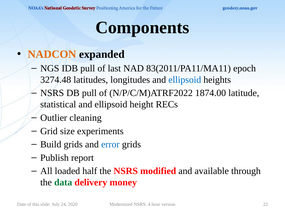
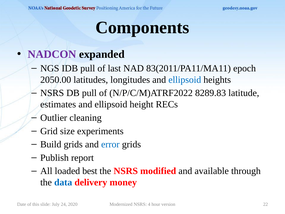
NADCON colour: orange -> purple (52, 54)
3274.48: 3274.48 -> 2050.00 (56, 80)
1874.00: 1874.00 -> 8289.83 (211, 93)
statistical: statistical -> estimates (58, 104)
half: half -> best (90, 171)
data colour: green -> blue (63, 182)
